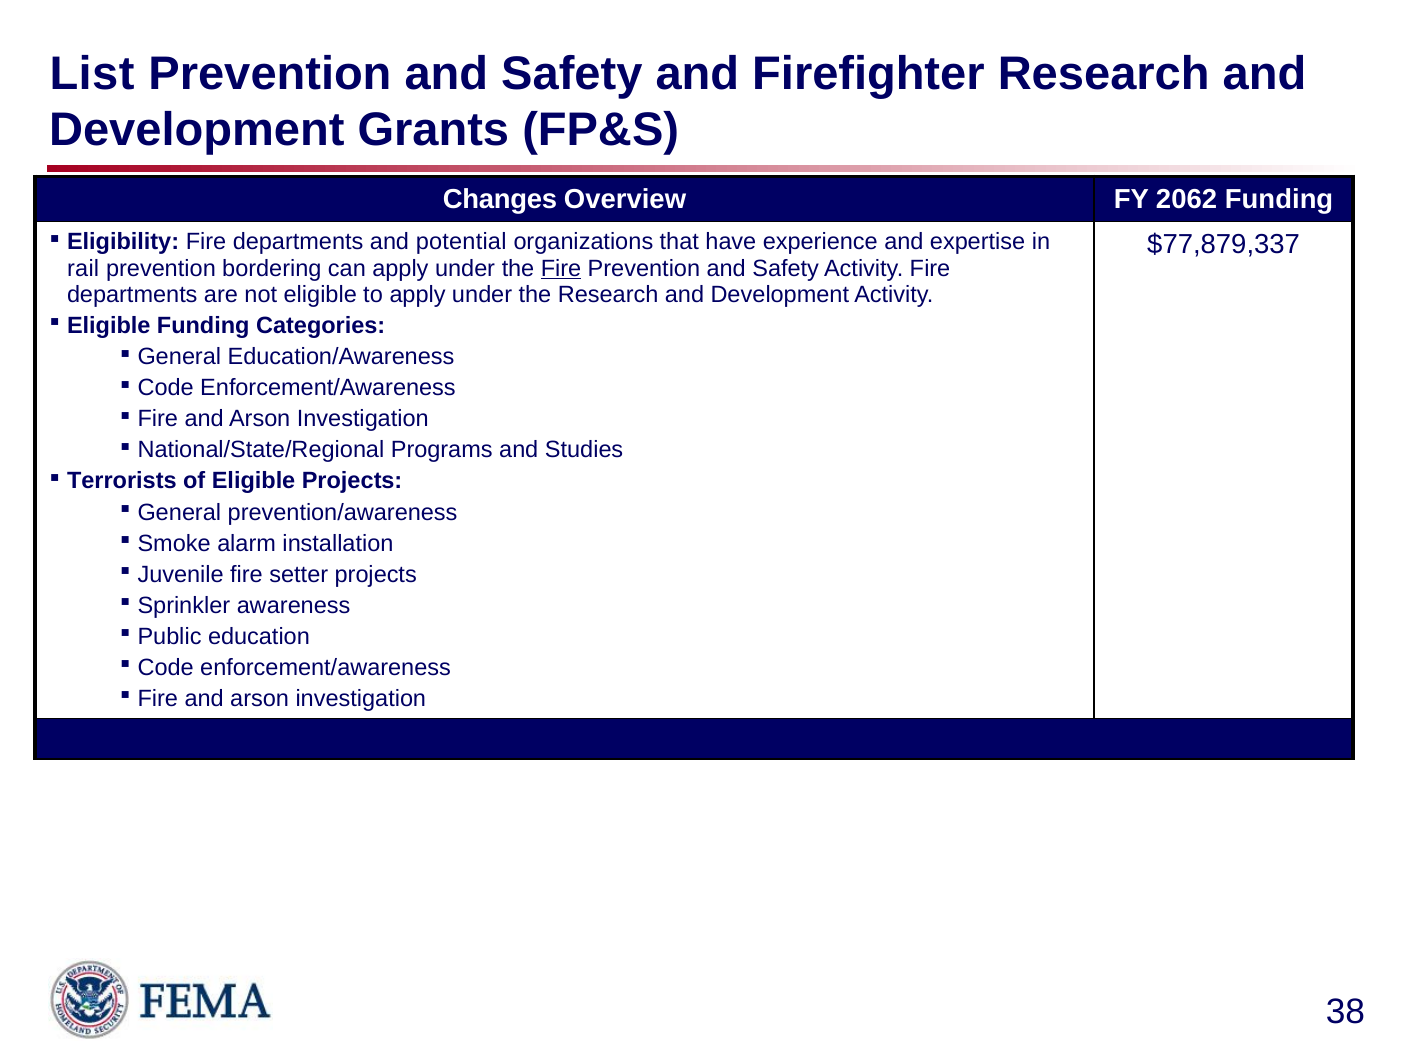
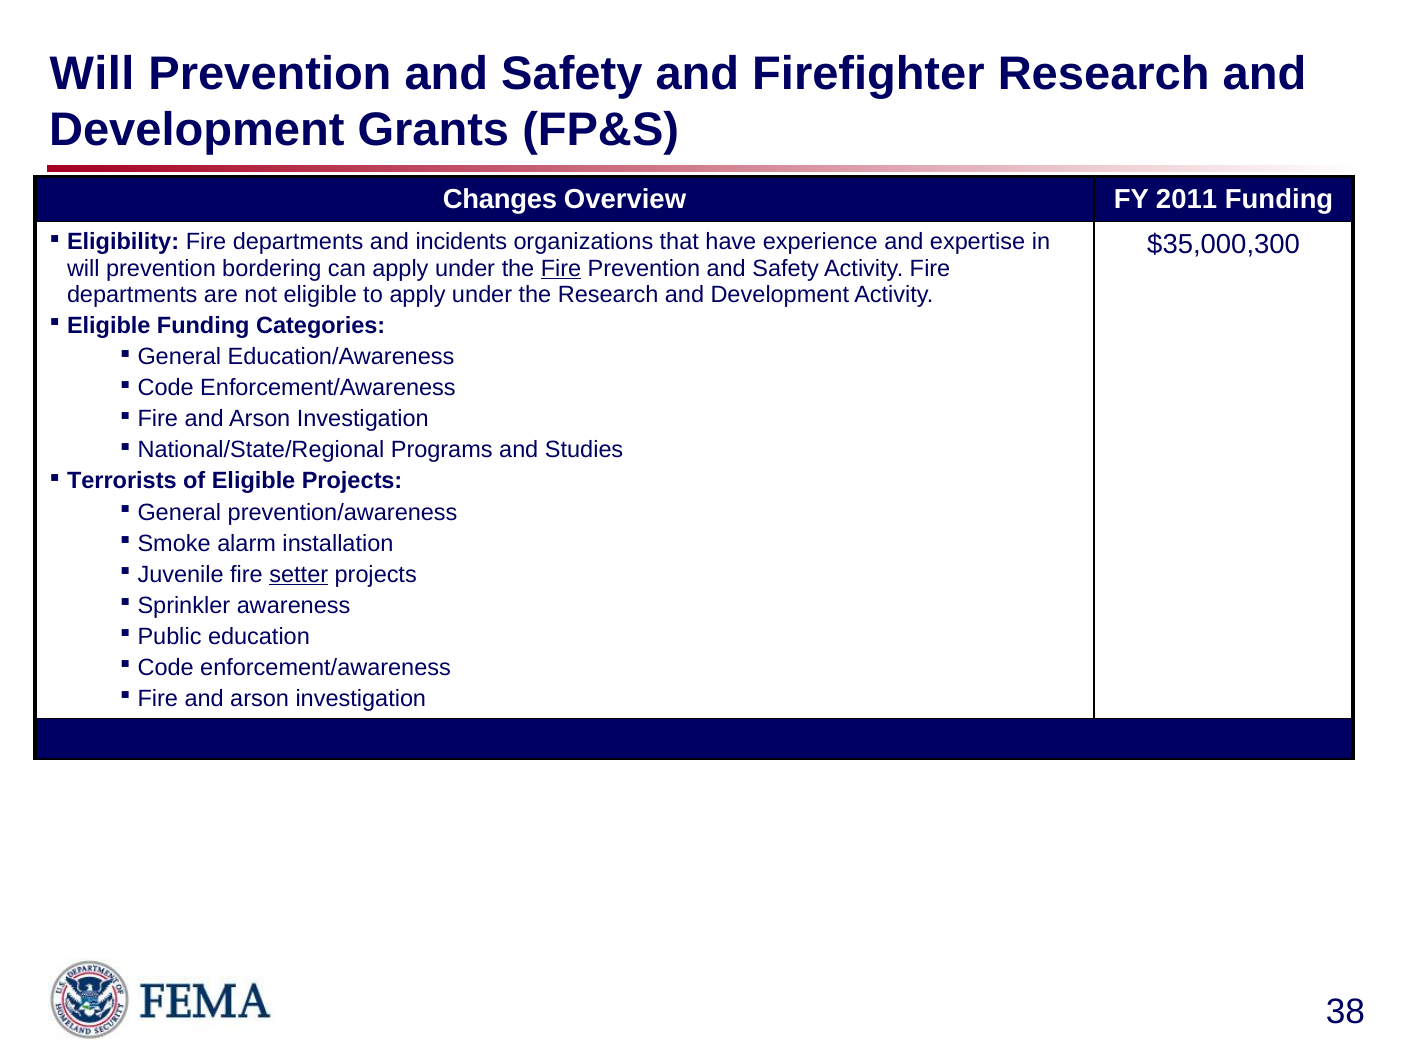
List: List -> Will (92, 74)
2062: 2062 -> 2011 (1187, 199)
potential: potential -> incidents (461, 242)
$77,879,337: $77,879,337 -> $35,000,300 (1224, 244)
rail: rail -> will (83, 268)
setter underline: none -> present (299, 574)
